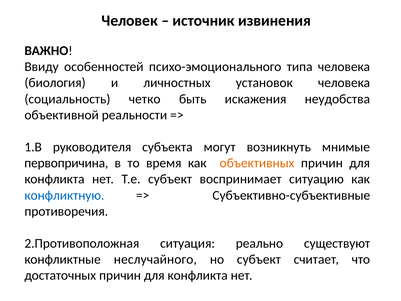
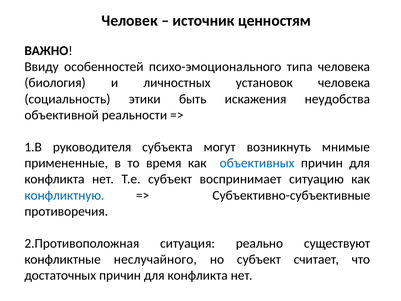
извинения: извинения -> ценностям (275, 21)
четко: четко -> этики (145, 99)
первопричина: первопричина -> примененные (66, 163)
объективных colour: orange -> blue (257, 163)
